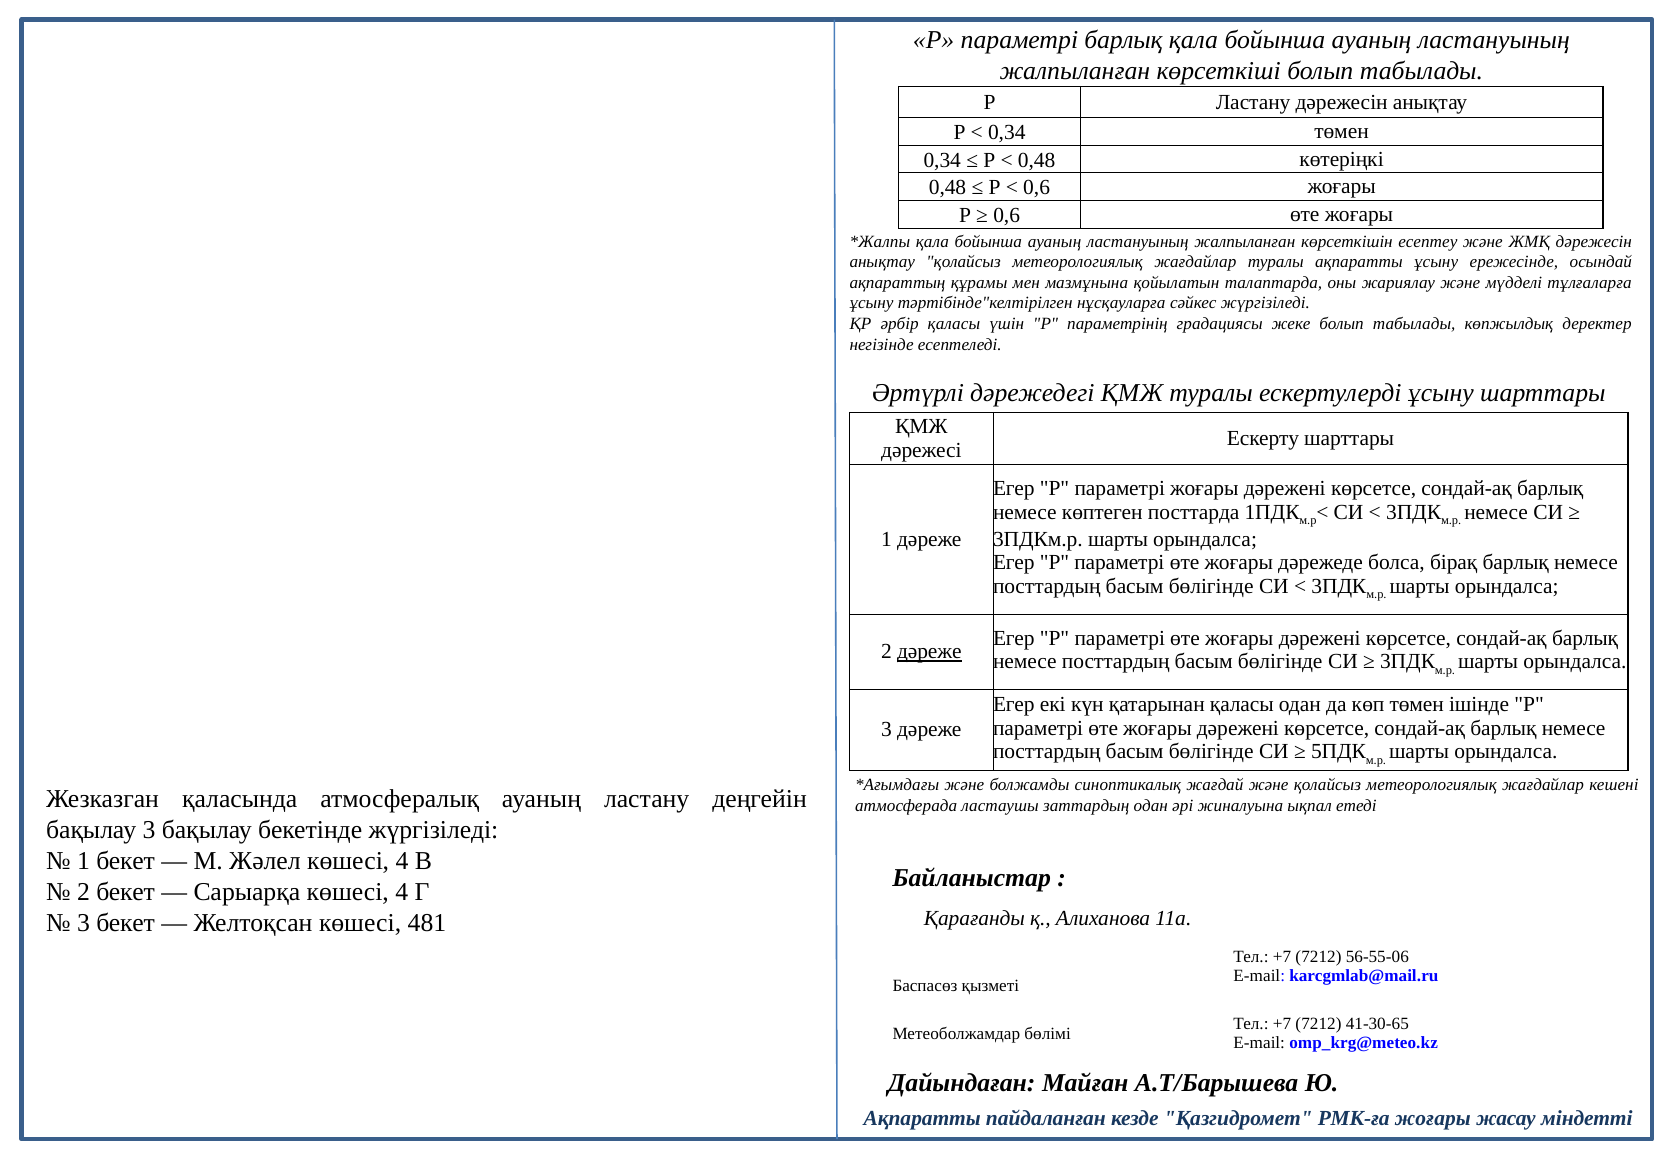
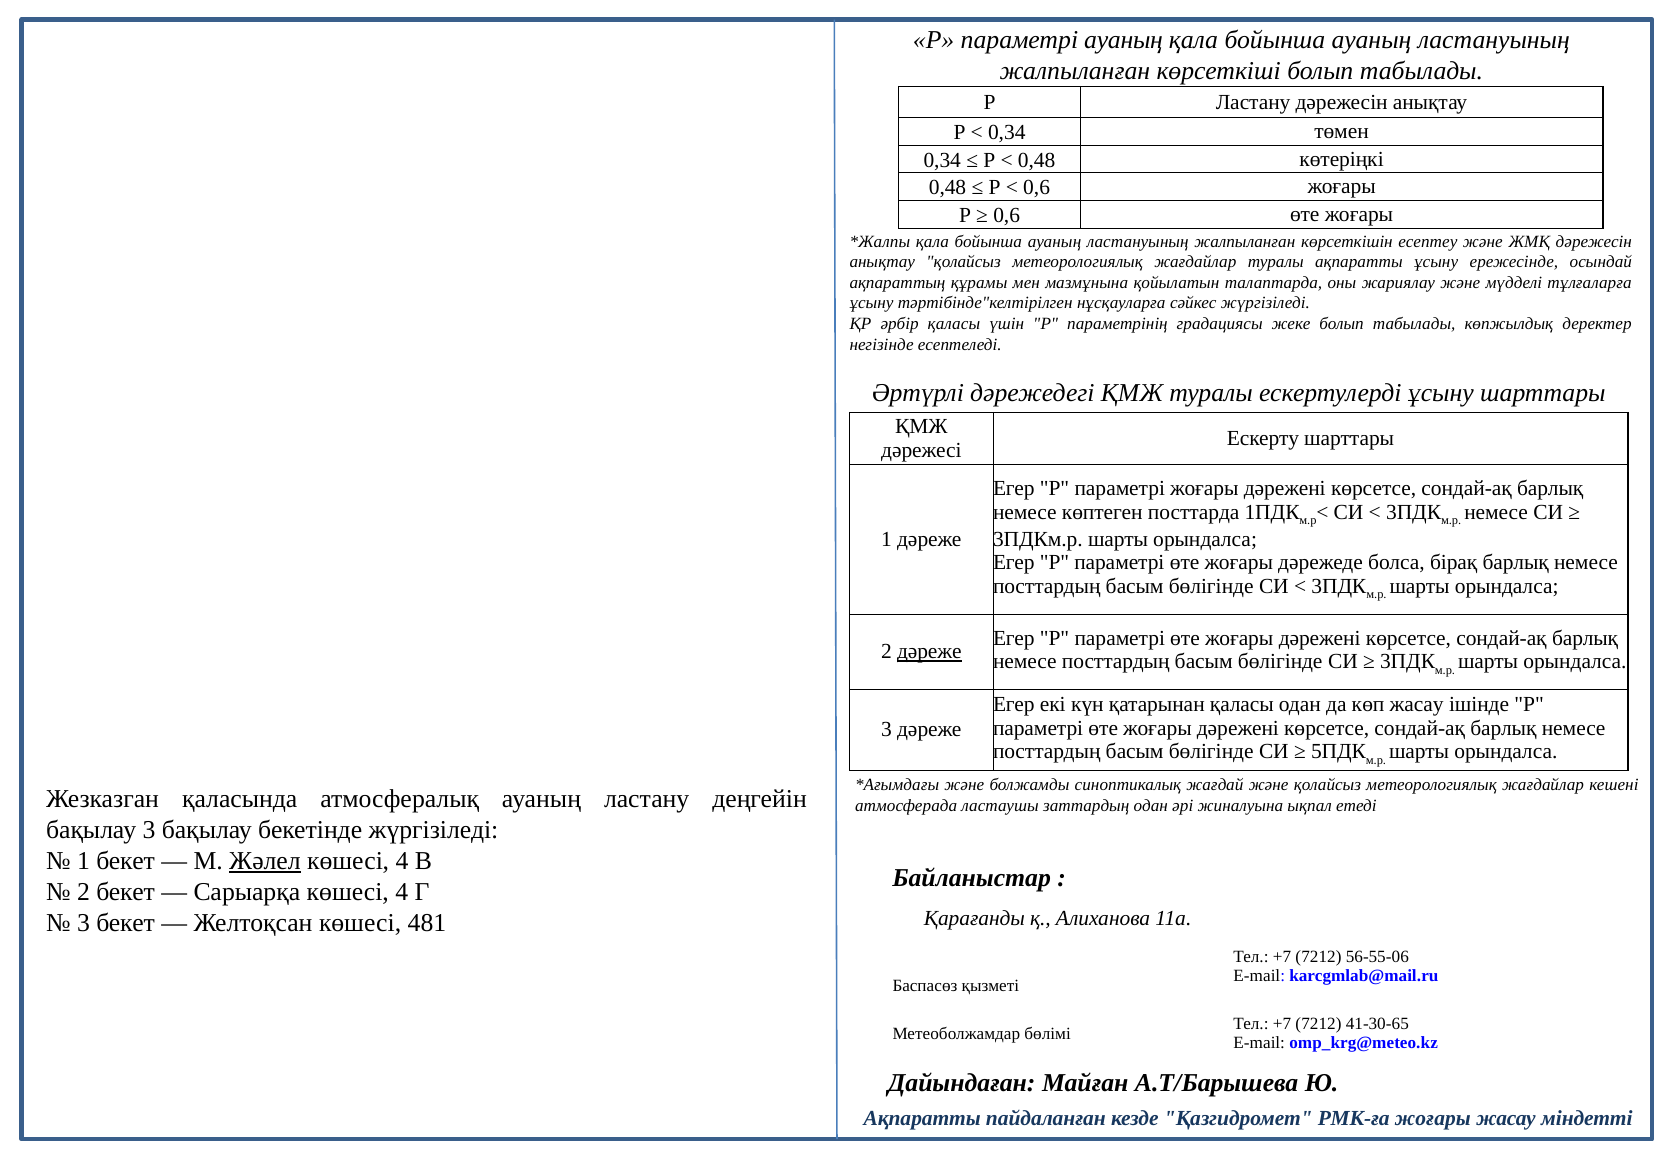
параметрі барлық: барлық -> ауаның (1124, 40)
көп төмен: төмен -> жасау (1417, 704)
Жәлел underline: none -> present (265, 861)
